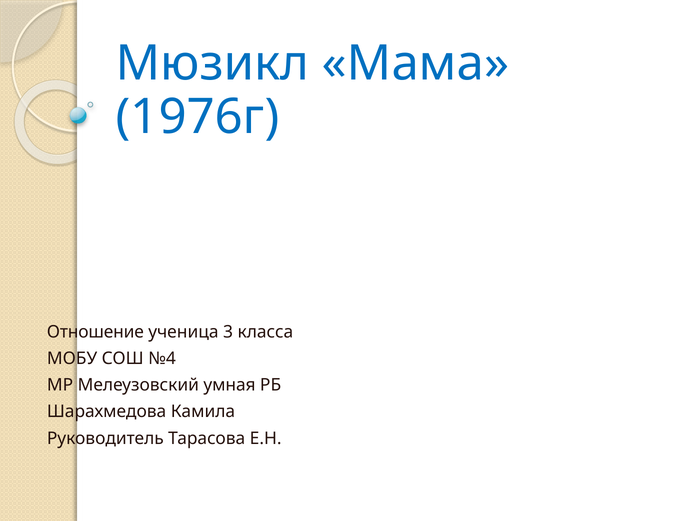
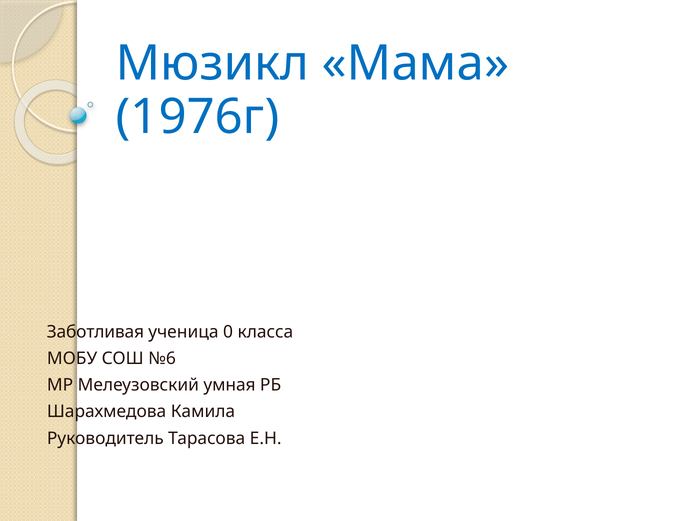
Отношение: Отношение -> Заботливая (95, 332)
3: 3 -> 0 (228, 332)
№4: №4 -> №6 (162, 359)
